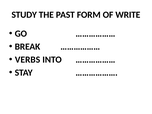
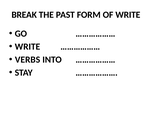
STUDY: STUDY -> BREAK (24, 15)
BREAK: BREAK -> WRITE (27, 47)
